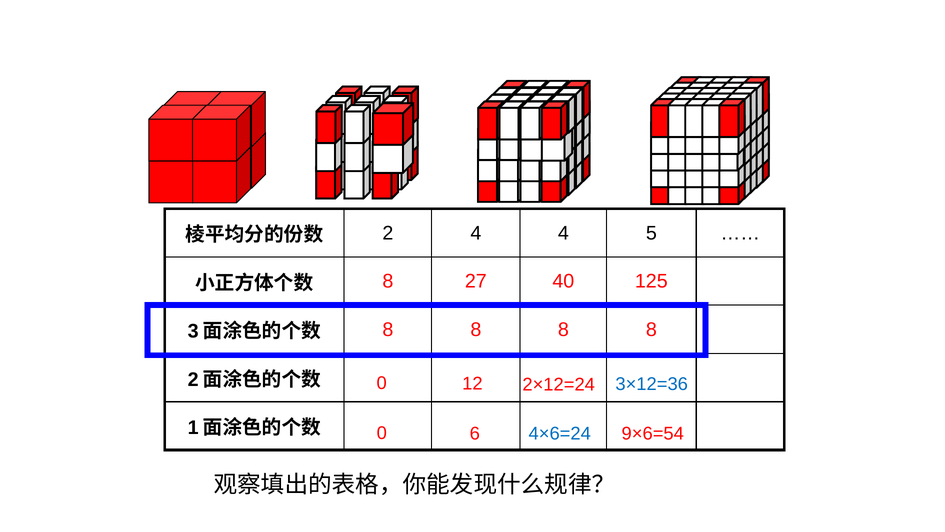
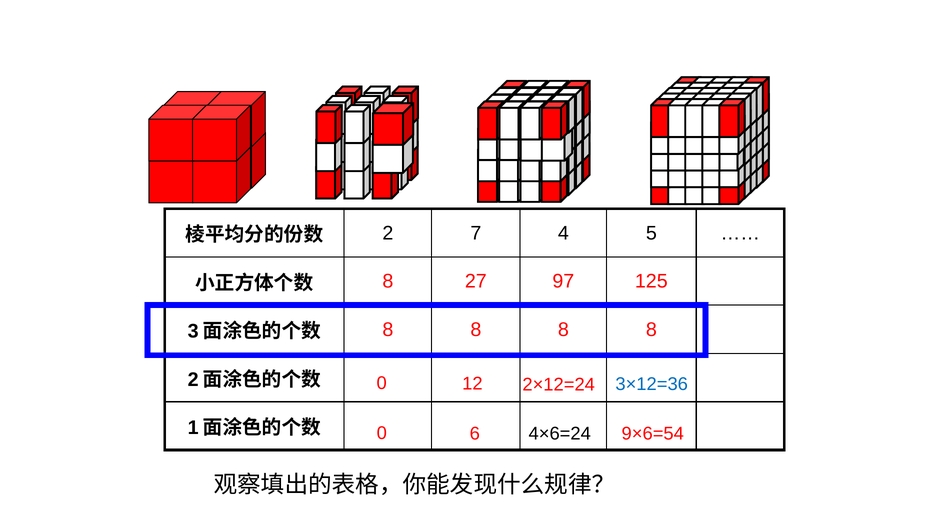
2 4: 4 -> 7 (476, 233)
40: 40 -> 97 (563, 281)
4×6=24 colour: blue -> black (560, 433)
